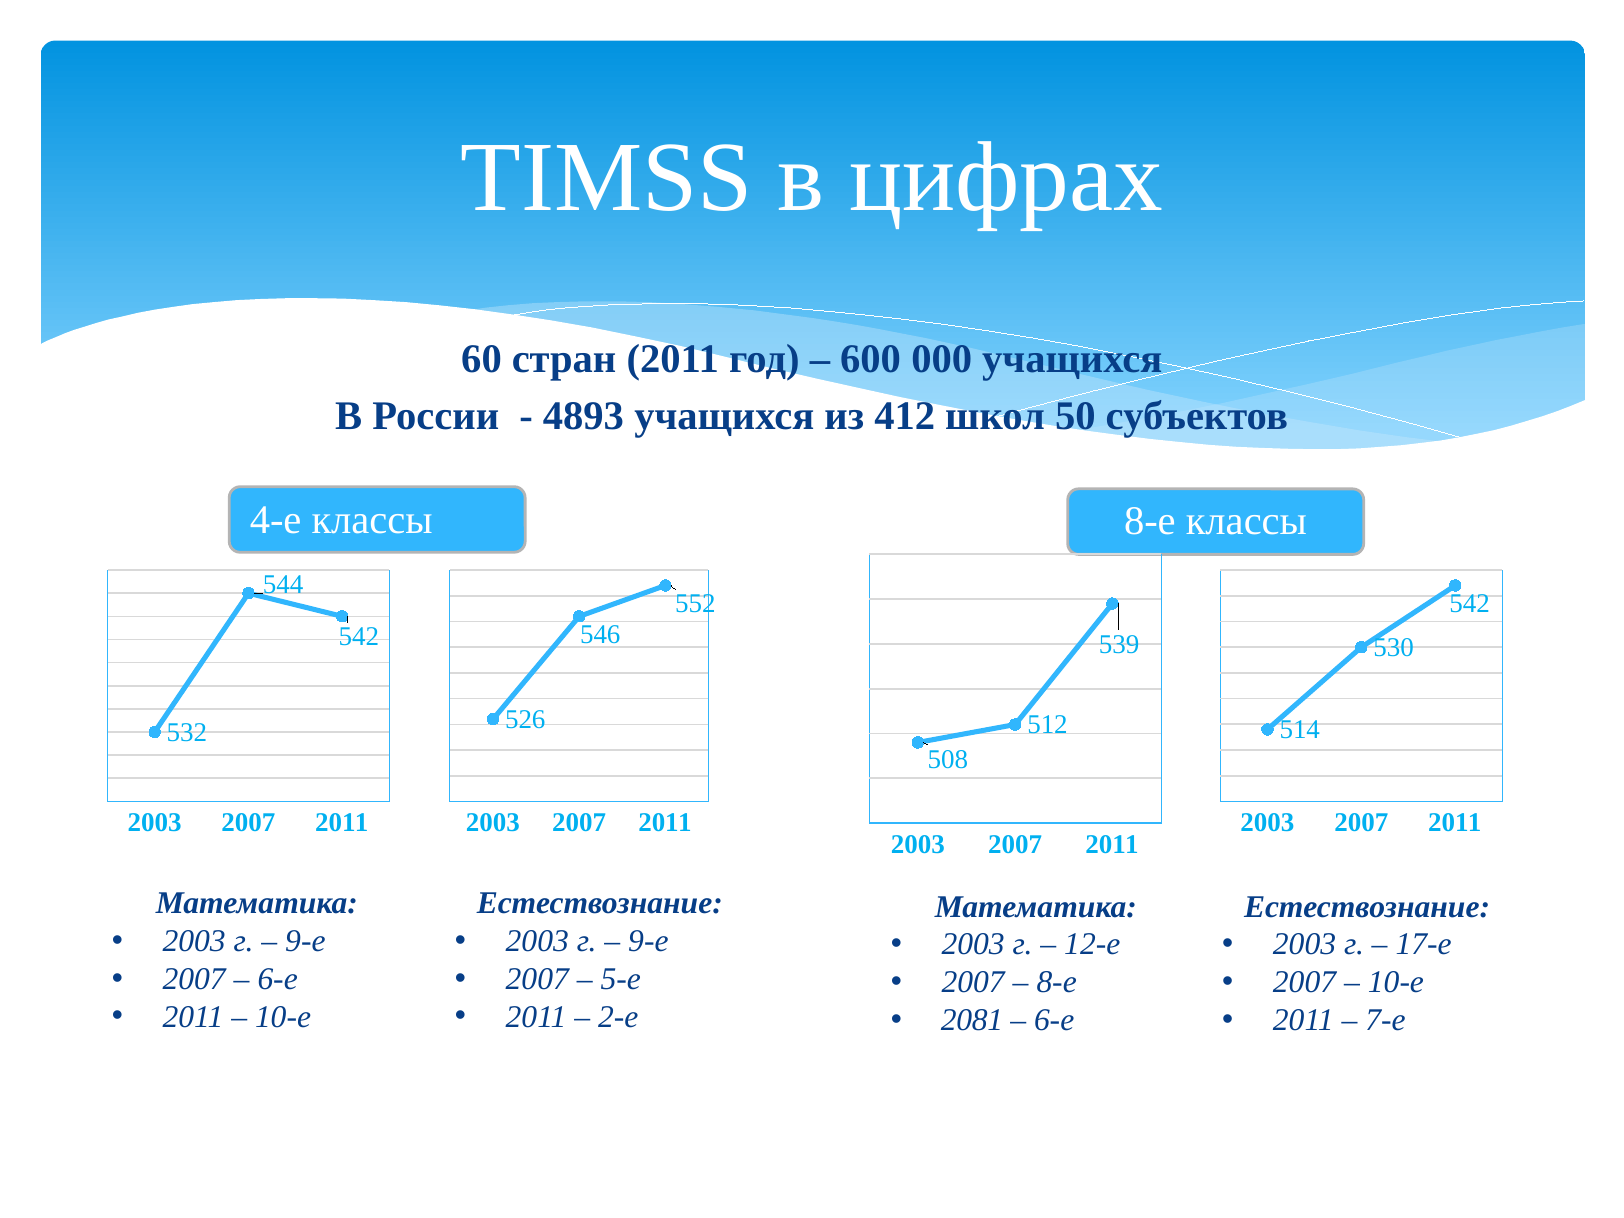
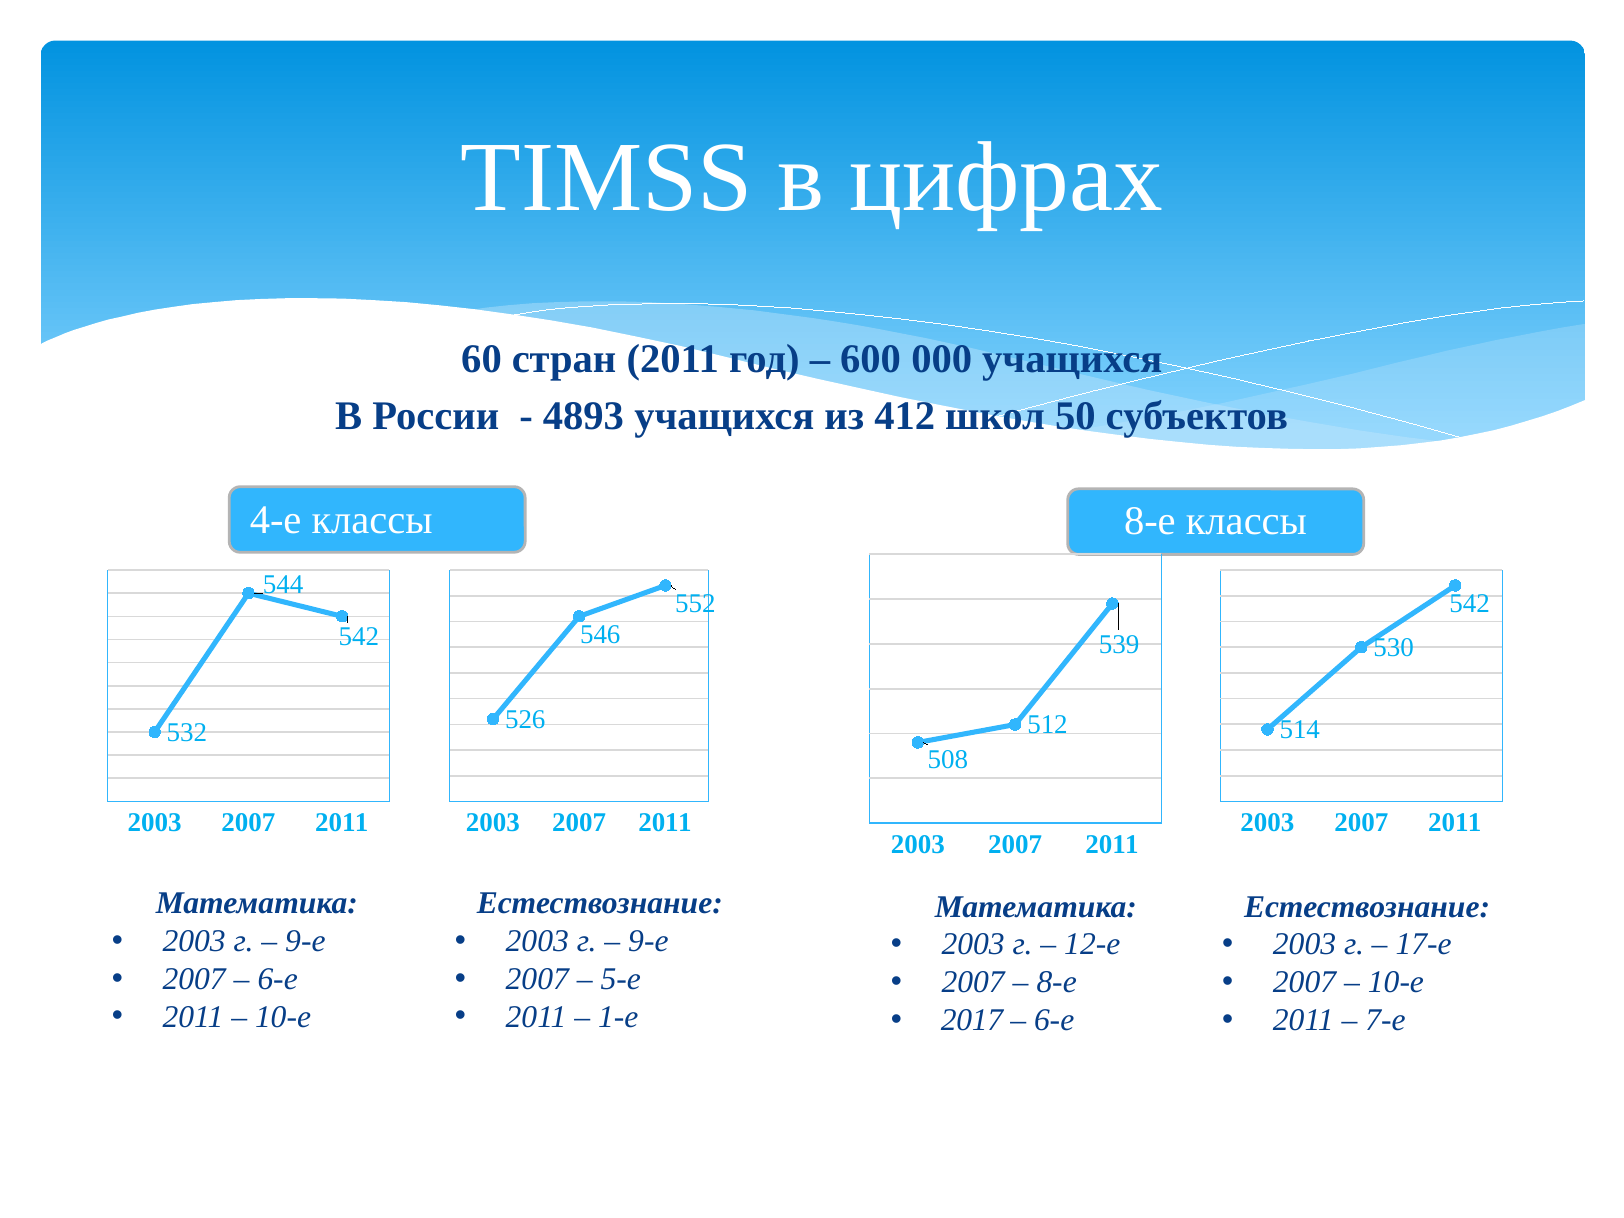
2-е: 2-е -> 1-е (618, 1017)
2081: 2081 -> 2017 (972, 1020)
